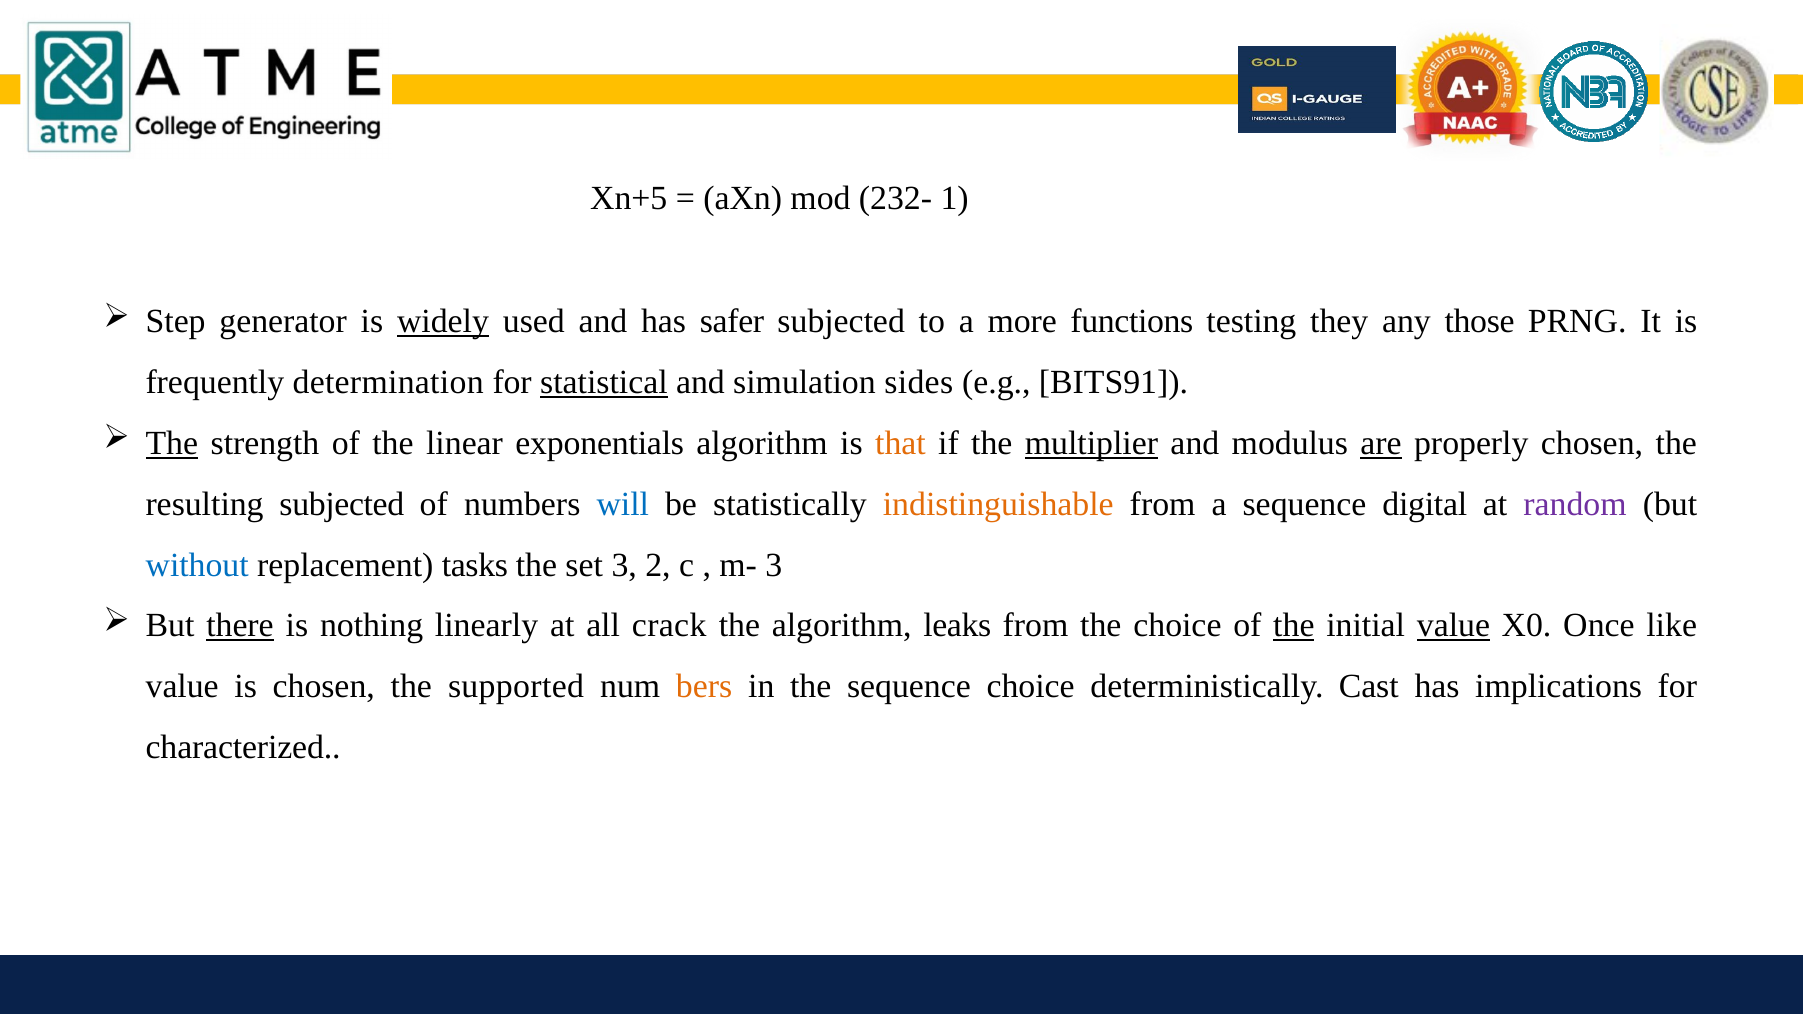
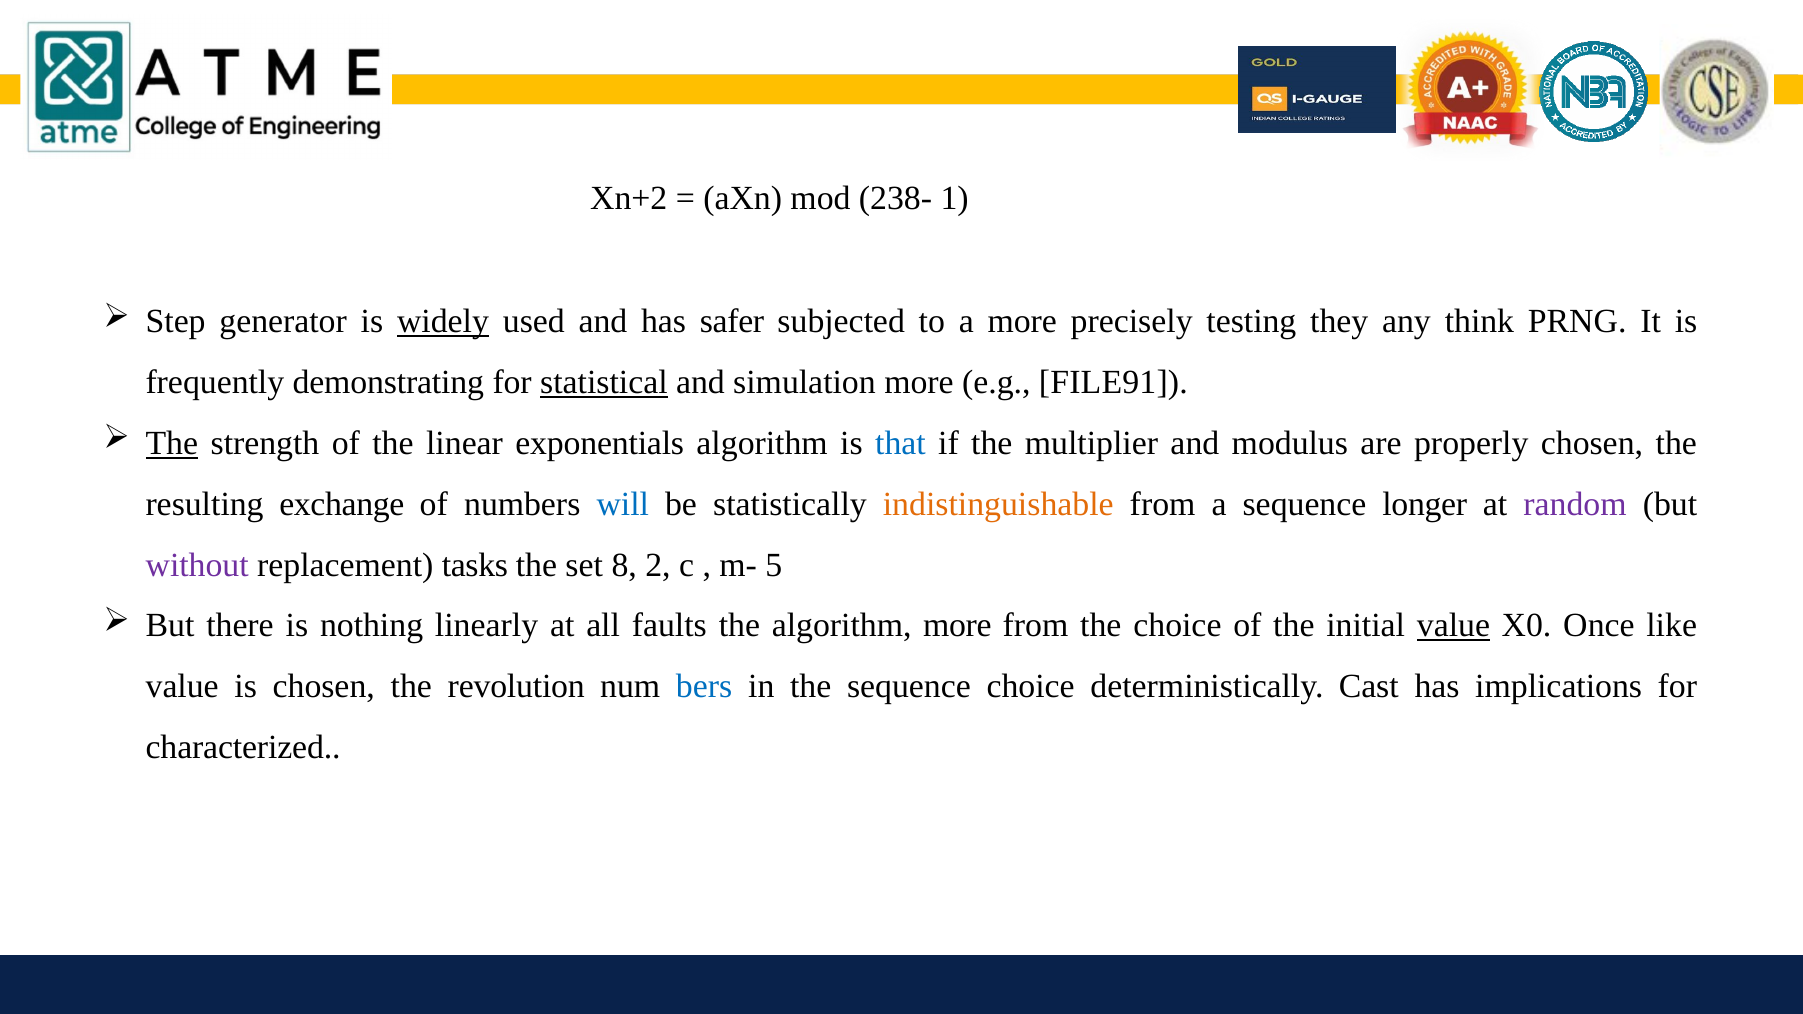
Xn+5: Xn+5 -> Xn+2 (629, 198)
232-: 232- -> 238- (895, 198)
functions: functions -> precisely (1132, 322)
those: those -> think (1479, 322)
determination: determination -> demonstrating (388, 383)
simulation sides: sides -> more (919, 383)
BITS91: BITS91 -> FILE91 (1113, 383)
that colour: orange -> blue (901, 443)
multiplier underline: present -> none (1091, 443)
are underline: present -> none (1381, 443)
resulting subjected: subjected -> exchange (342, 504)
digital: digital -> longer (1425, 504)
without colour: blue -> purple (197, 565)
set 3: 3 -> 8 (624, 565)
m- 3: 3 -> 5 (774, 565)
there underline: present -> none (240, 626)
crack: crack -> faults (669, 626)
algorithm leaks: leaks -> more (957, 626)
the underline: present -> none (1294, 626)
supported: supported -> revolution (516, 687)
bers colour: orange -> blue (704, 687)
